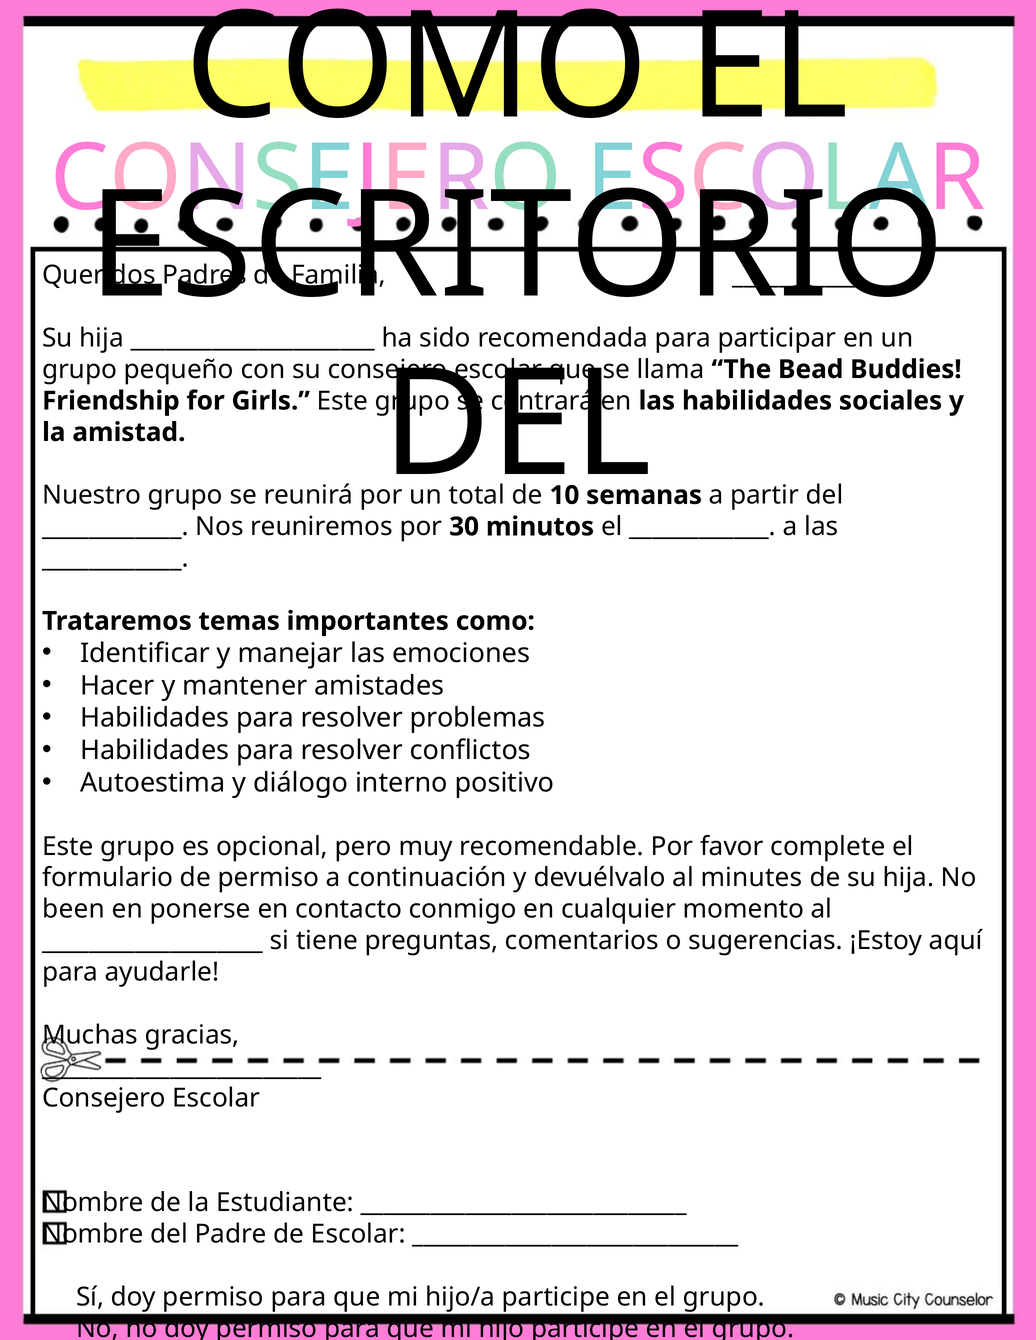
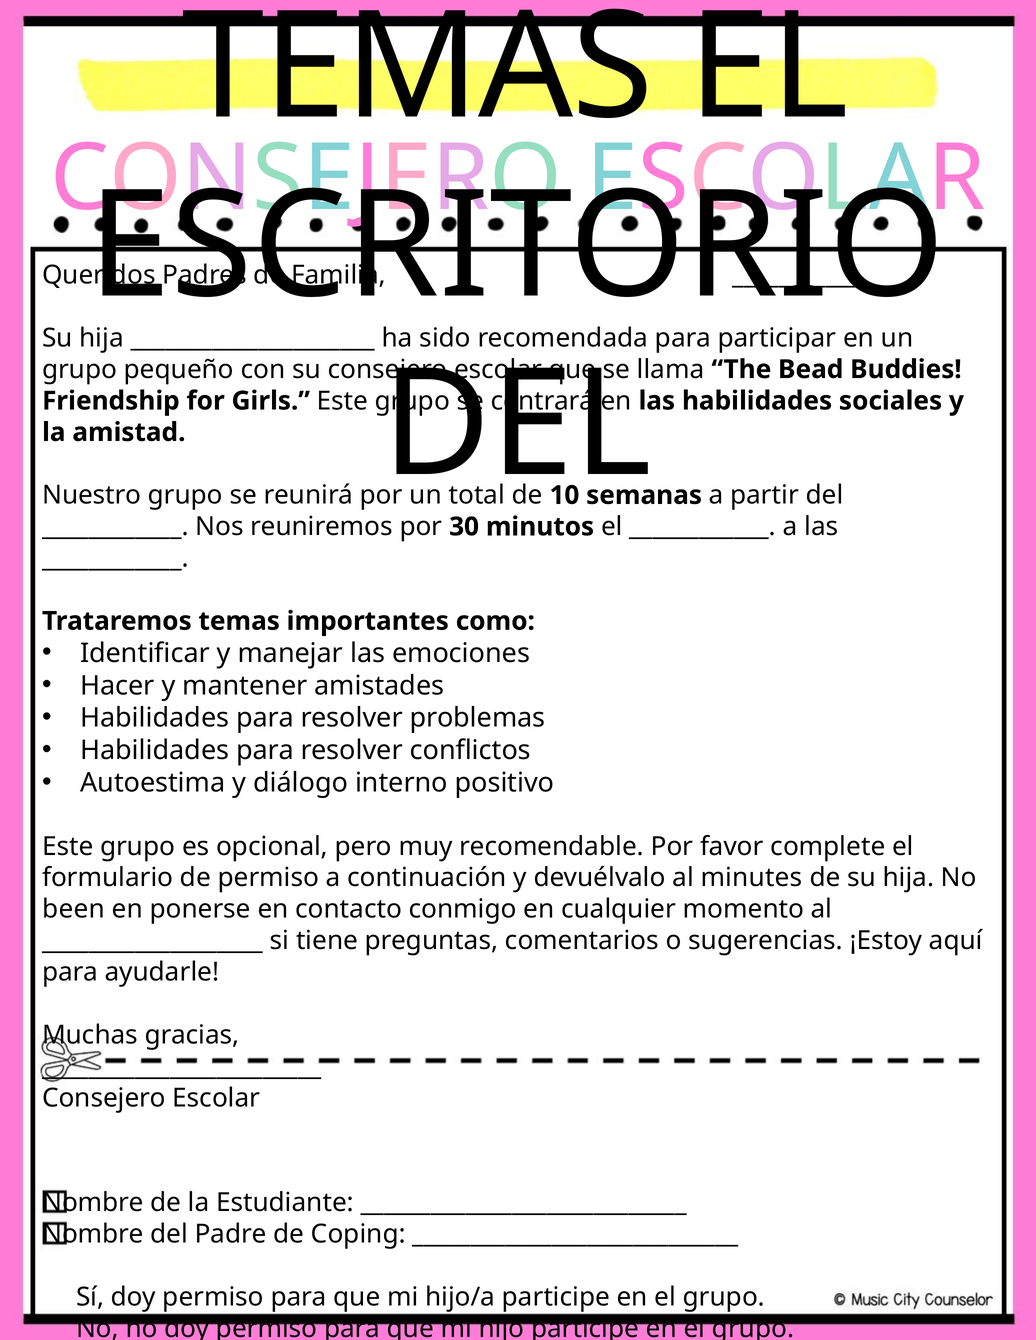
COMO: COMO -> TEMAS (418, 68)
de Escolar: Escolar -> Coping (358, 1235)
